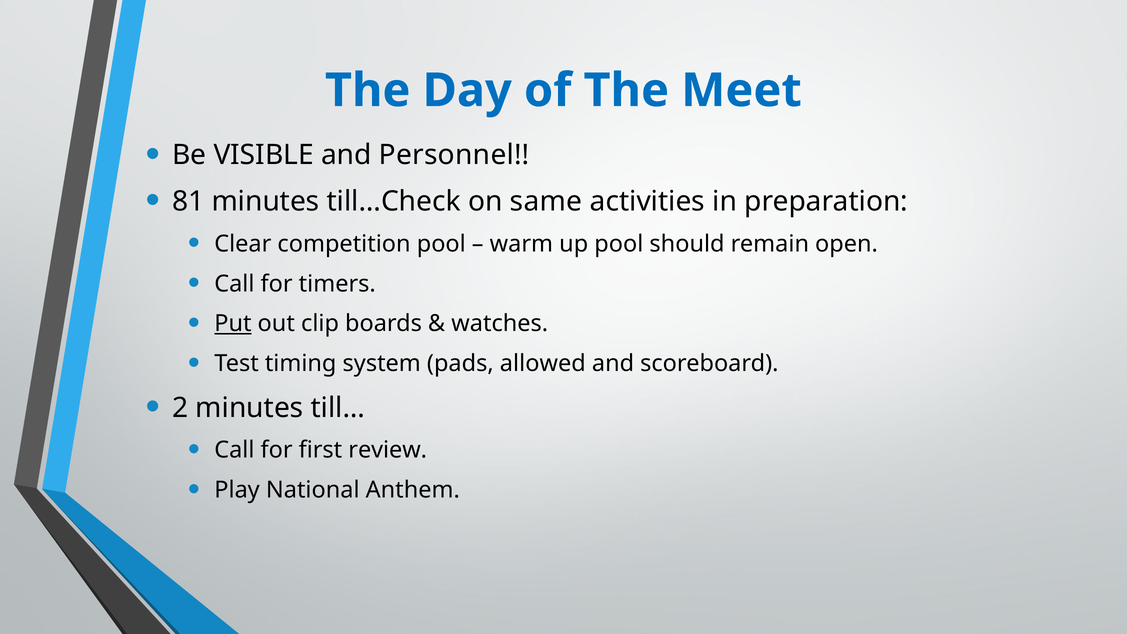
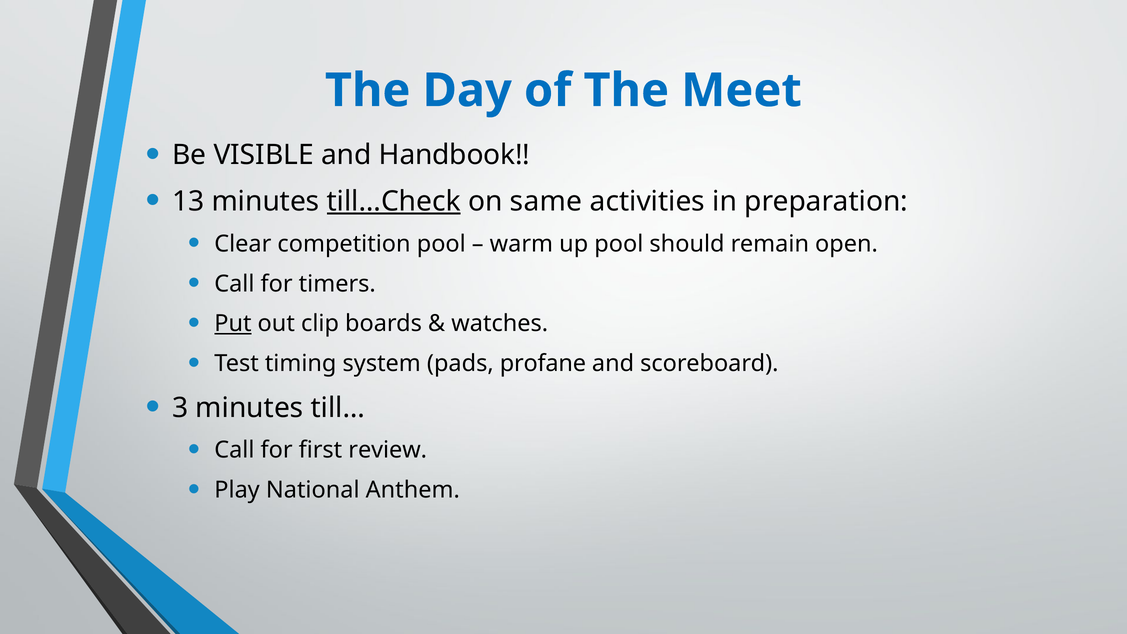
Personnel: Personnel -> Handbook (454, 155)
81: 81 -> 13 (188, 201)
till…Check underline: none -> present (394, 201)
allowed: allowed -> profane (543, 364)
2: 2 -> 3 (180, 408)
